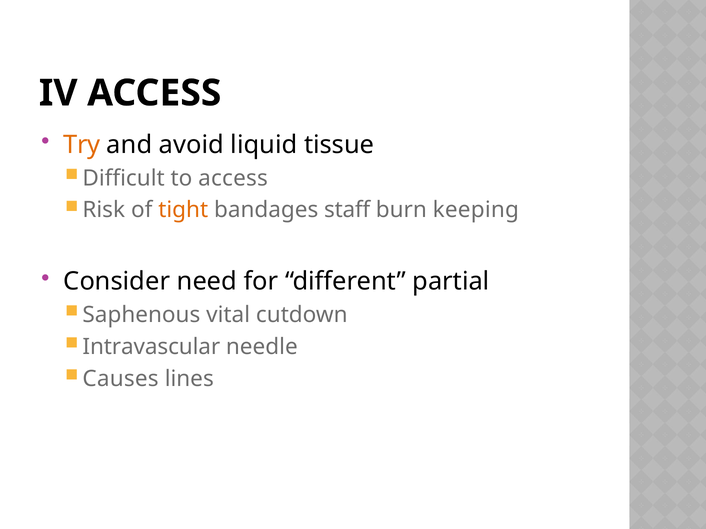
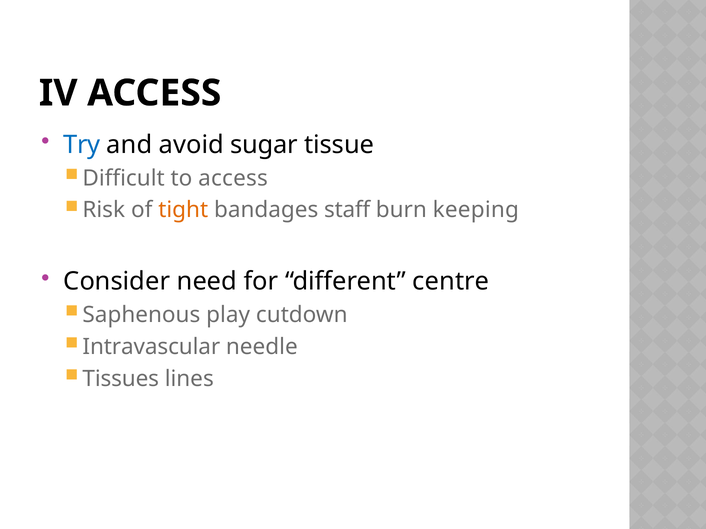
Try colour: orange -> blue (82, 145)
liquid: liquid -> sugar (264, 145)
partial: partial -> centre (451, 282)
vital: vital -> play (228, 315)
Causes: Causes -> Tissues (121, 379)
